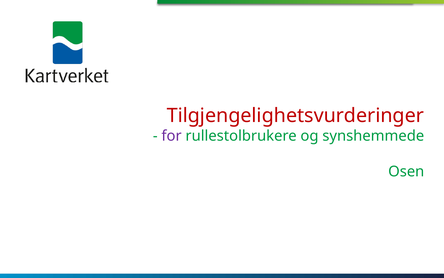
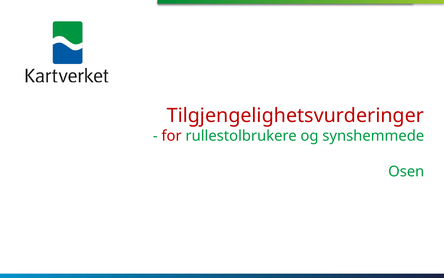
for colour: purple -> red (172, 136)
